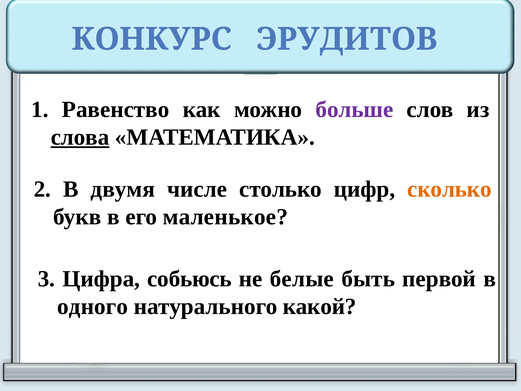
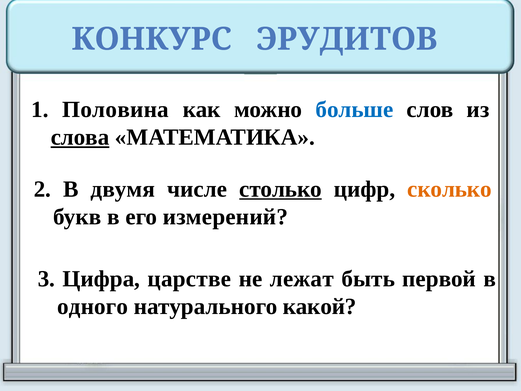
Равенство: Равенство -> Половина (116, 109)
больше colour: purple -> blue (354, 109)
столько underline: none -> present (281, 189)
маленькое: маленькое -> измерений (225, 217)
собьюсь: собьюсь -> царстве (189, 279)
белые: белые -> лежат (302, 279)
